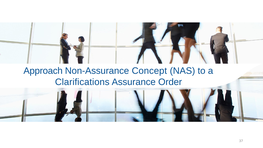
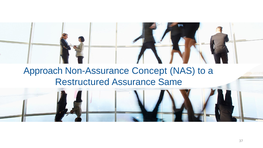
Clarifications: Clarifications -> Restructured (82, 82)
Order: Order -> Same (170, 82)
